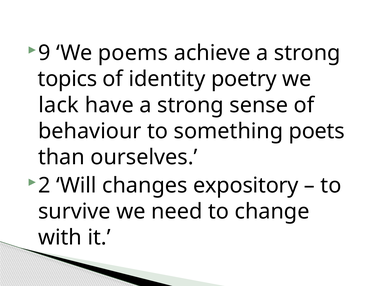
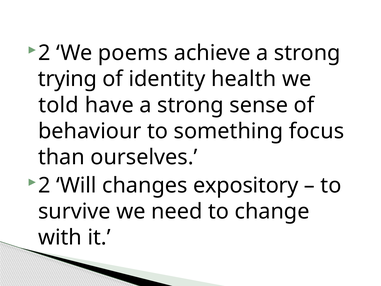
9: 9 -> 2 (44, 53)
topics: topics -> trying (67, 79)
poetry: poetry -> health (244, 79)
lack: lack -> told (59, 105)
poets: poets -> focus (317, 131)
